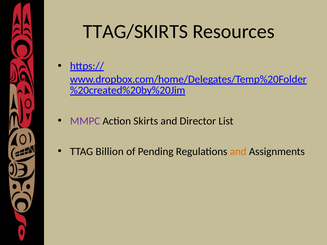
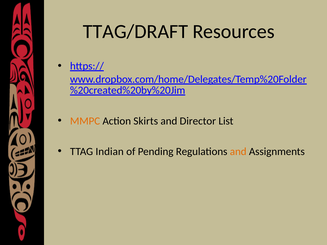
TTAG/SKIRTS: TTAG/SKIRTS -> TTAG/DRAFT (136, 32)
MMPC colour: purple -> orange (85, 121)
Billion: Billion -> Indian (110, 152)
